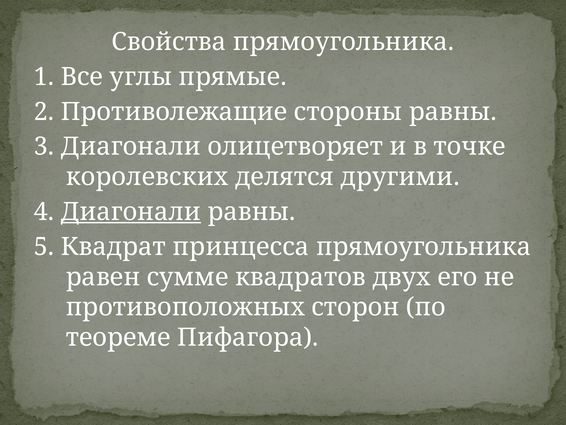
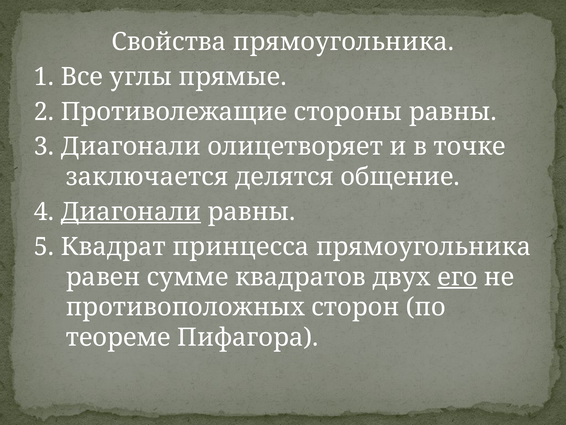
королевских: королевских -> заключается (147, 177)
другими: другими -> общение (400, 177)
его underline: none -> present (457, 277)
